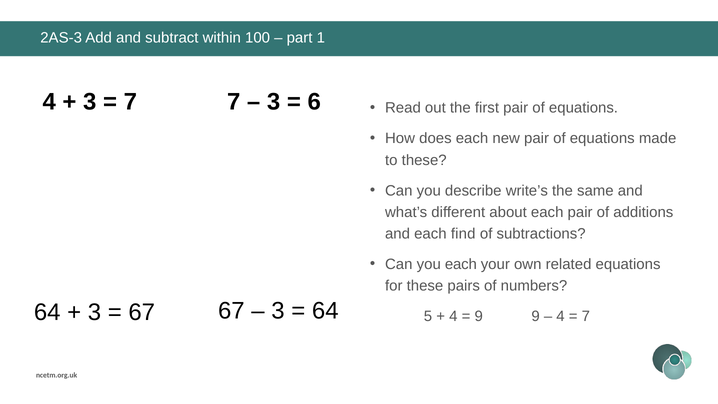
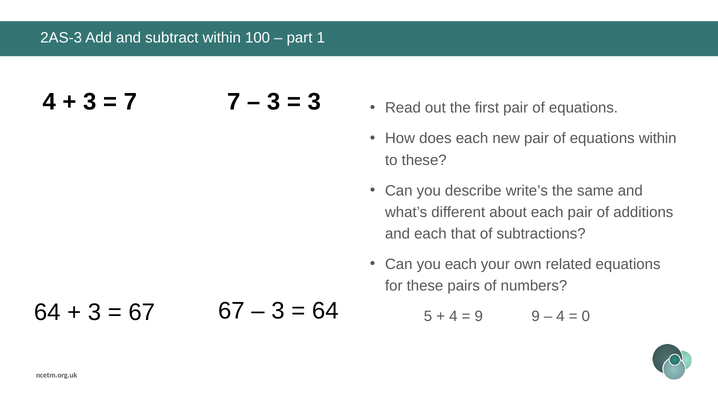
6: 6 -> 3 (314, 102)
equations made: made -> within (658, 138)
find: find -> that (463, 234)
7: 7 -> 0 (586, 316)
